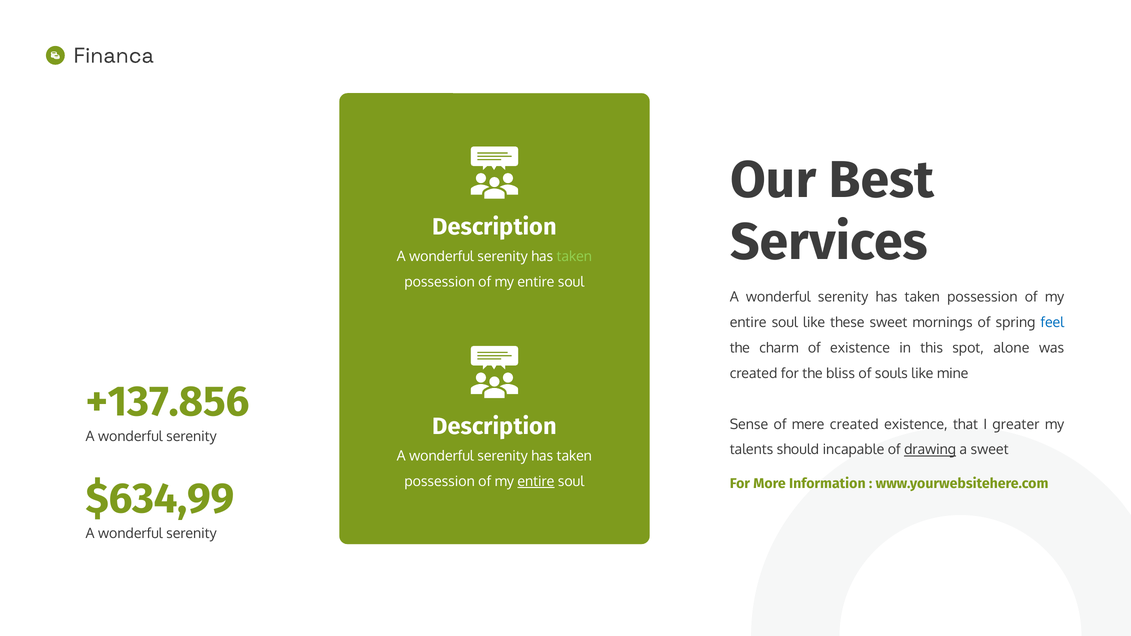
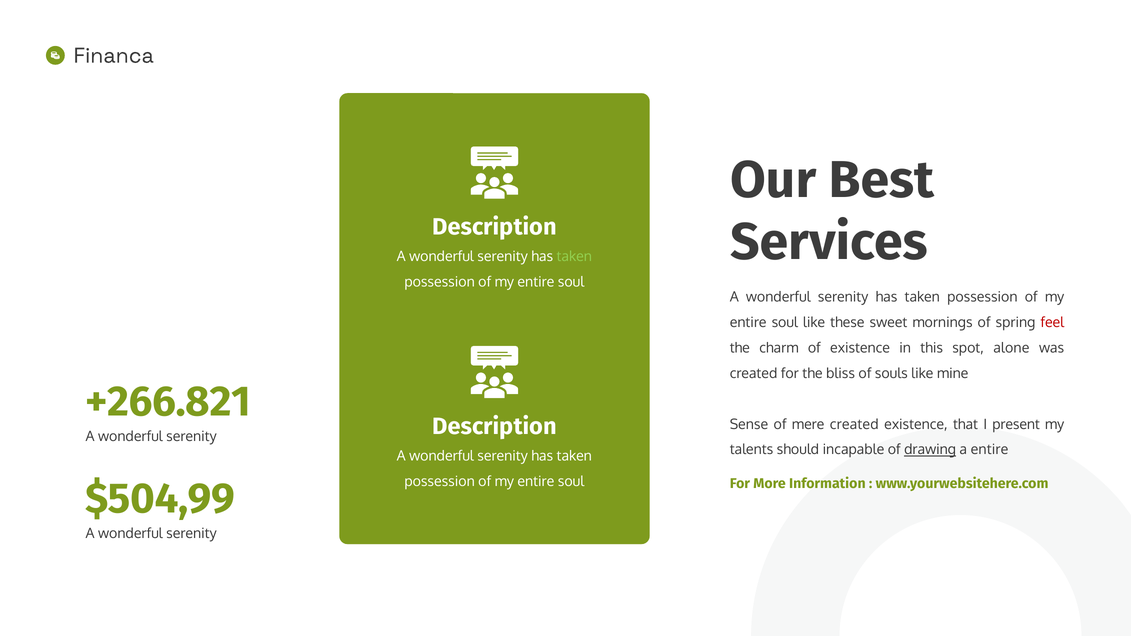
feel colour: blue -> red (1052, 323)
+137.856: +137.856 -> +266.821 (168, 402)
greater: greater -> present (1016, 424)
a sweet: sweet -> entire (990, 450)
entire underline: present -> none (536, 482)
$634,99: $634,99 -> $504,99 (160, 499)
